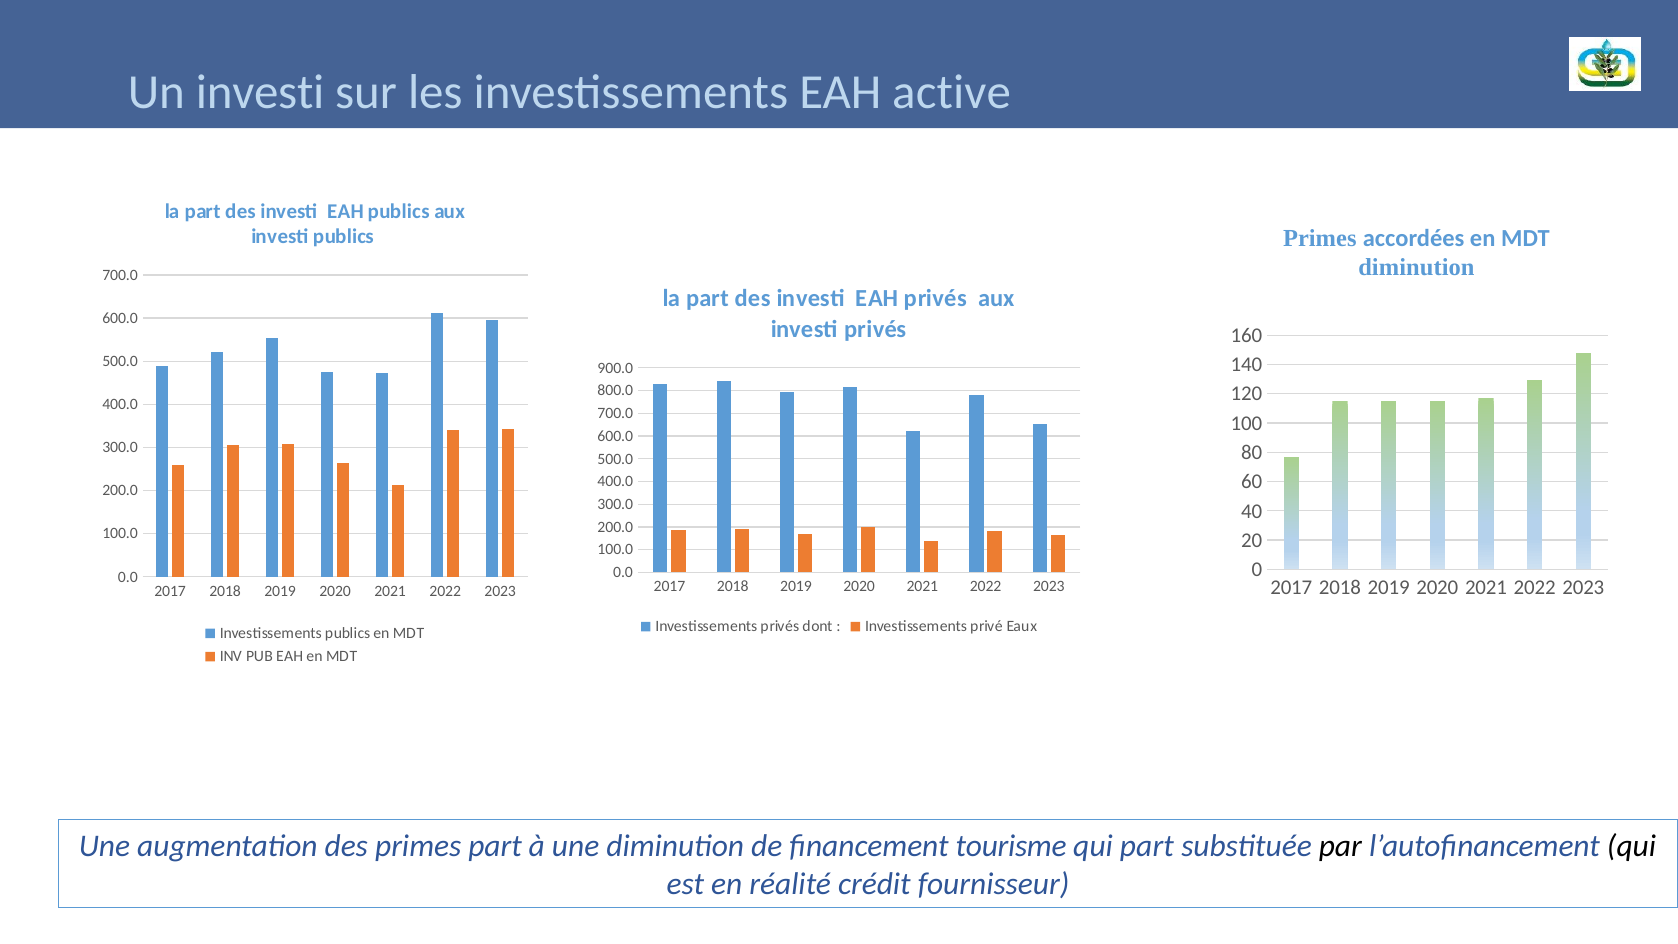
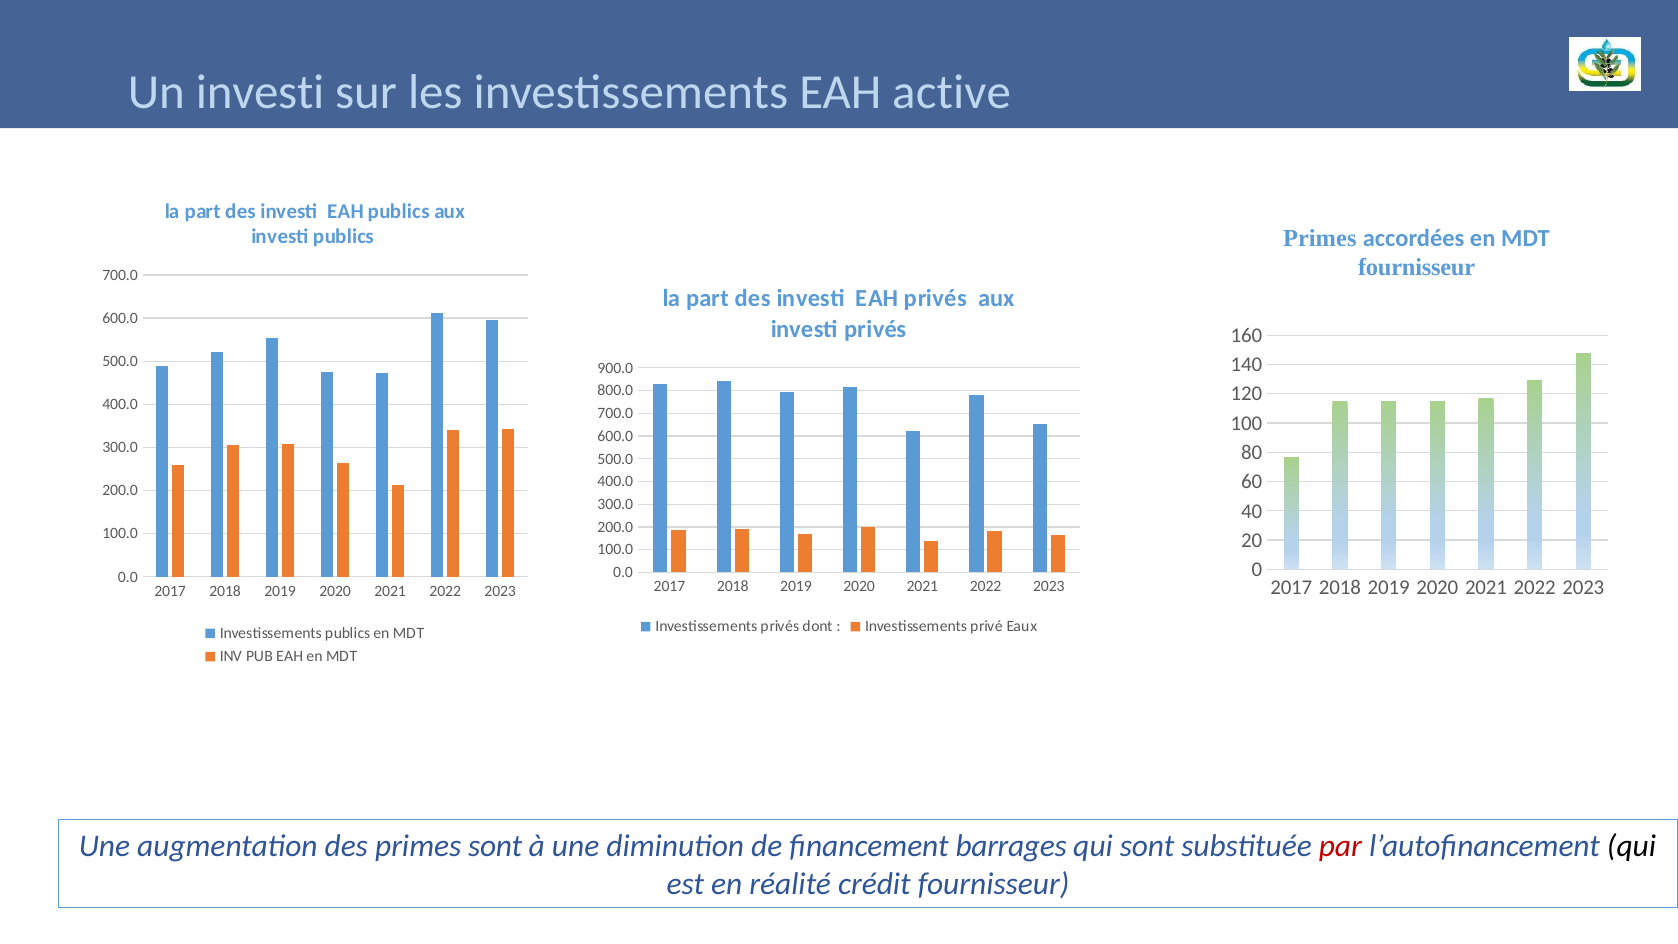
diminution: diminution -> fournisseur (1417, 268)
primes part: part -> sont (495, 846)
tourisme: tourisme -> barrages (1011, 846)
qui part: part -> sont (1147, 846)
par colour: black -> red (1340, 846)
